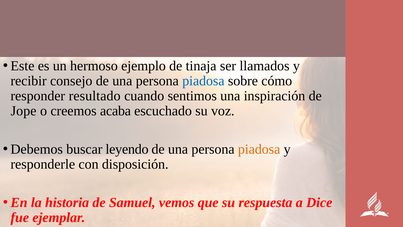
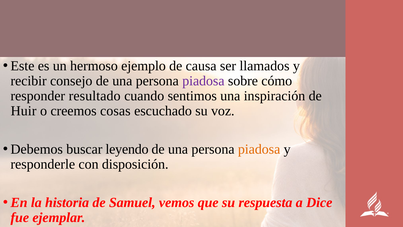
tinaja: tinaja -> causa (201, 66)
piadosa colour: blue -> purple (203, 81)
Jope: Jope -> Huir (24, 111)
acaba: acaba -> cosas (115, 111)
